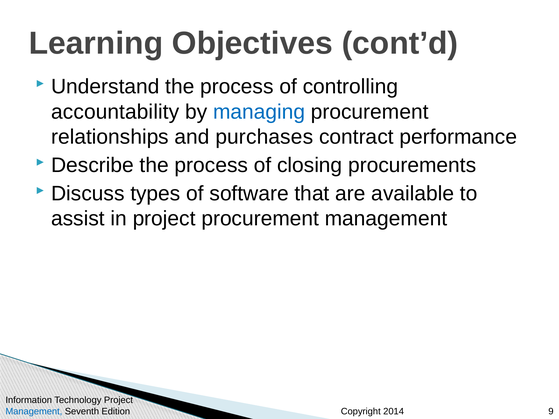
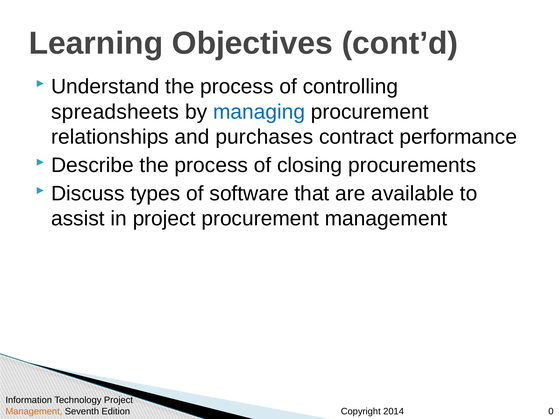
accountability: accountability -> spreadsheets (115, 112)
Management colour: blue -> orange (34, 412)
9: 9 -> 0 (551, 412)
